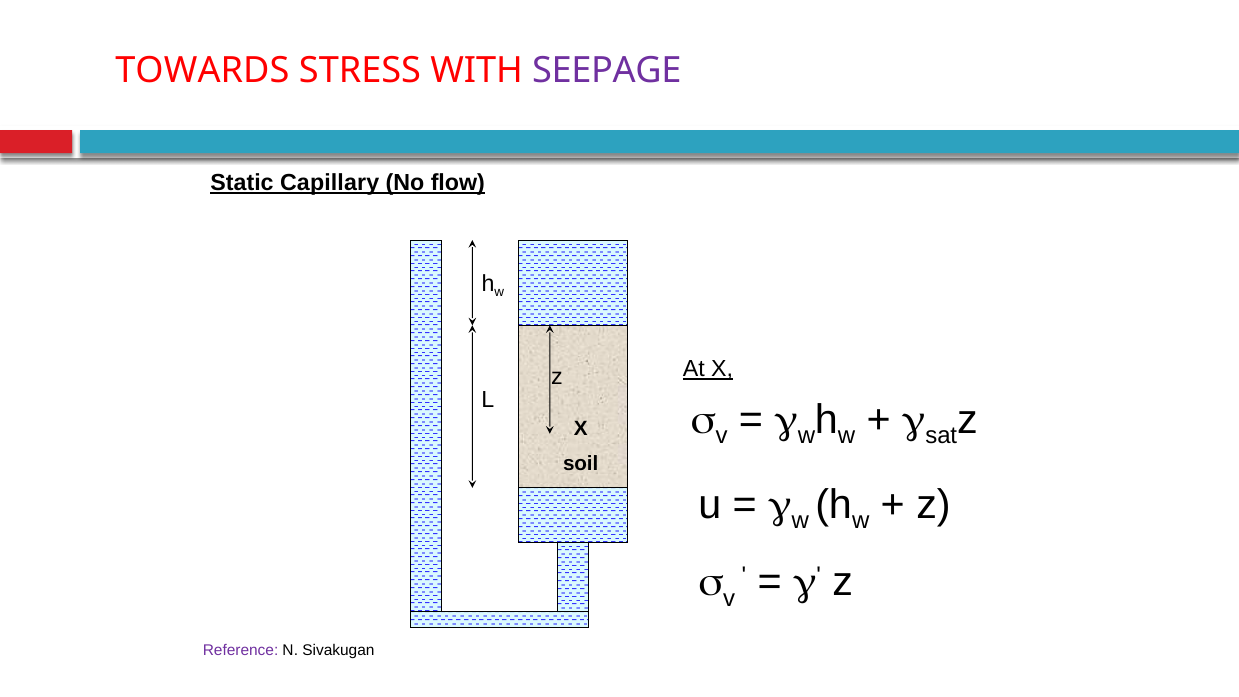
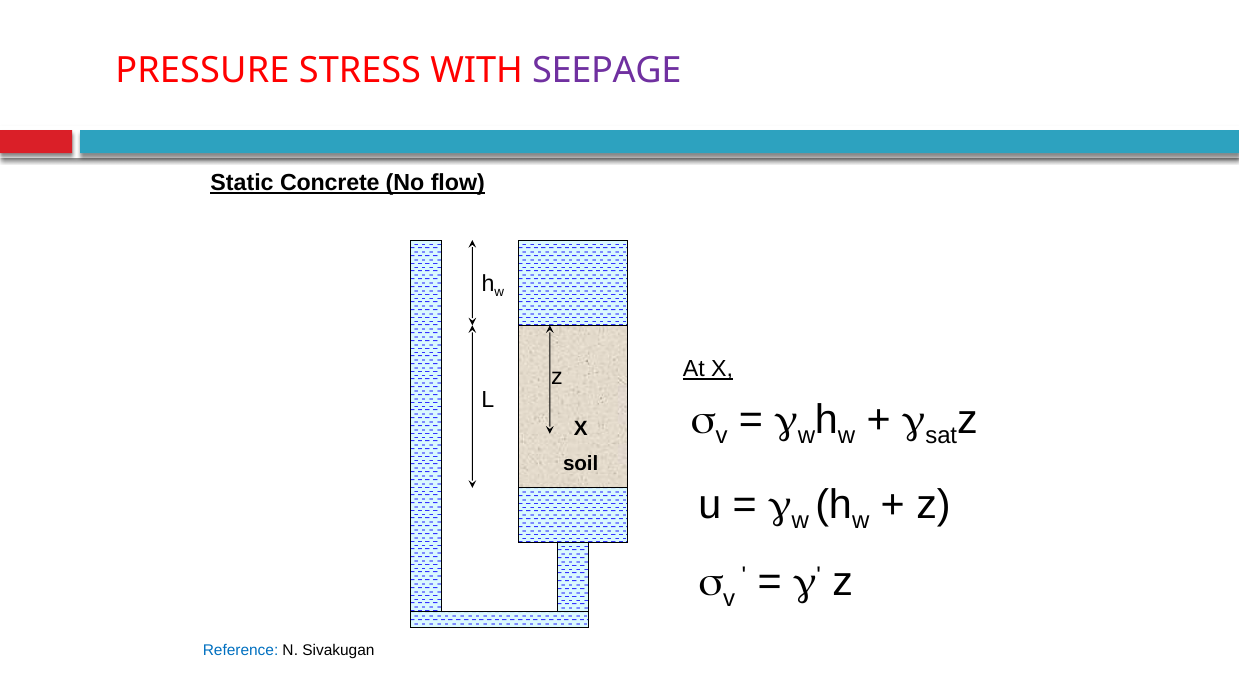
TOWARDS: TOWARDS -> PRESSURE (202, 71)
Capillary: Capillary -> Concrete (330, 183)
Reference colour: purple -> blue (241, 650)
